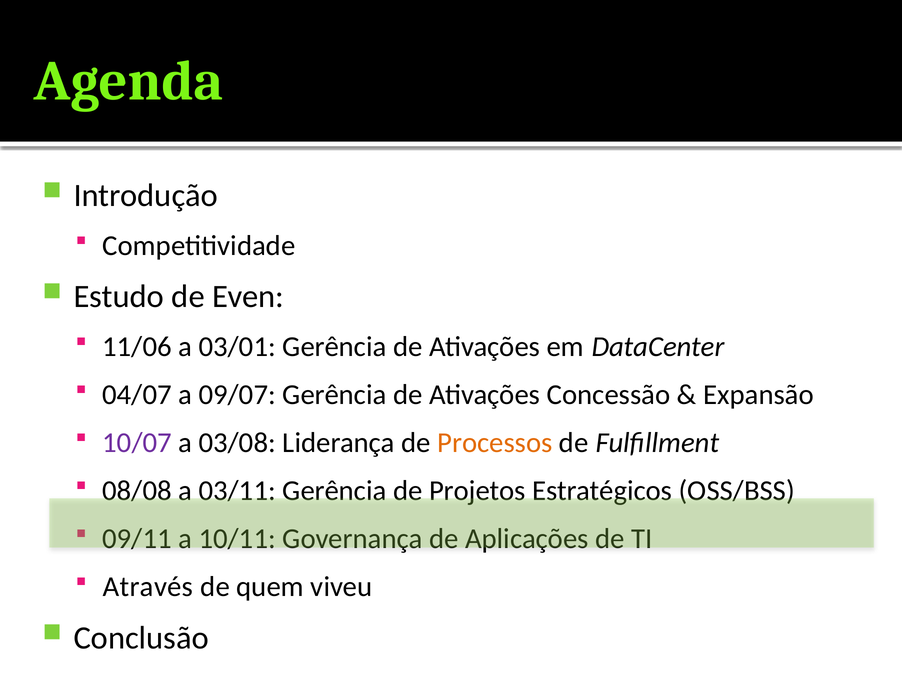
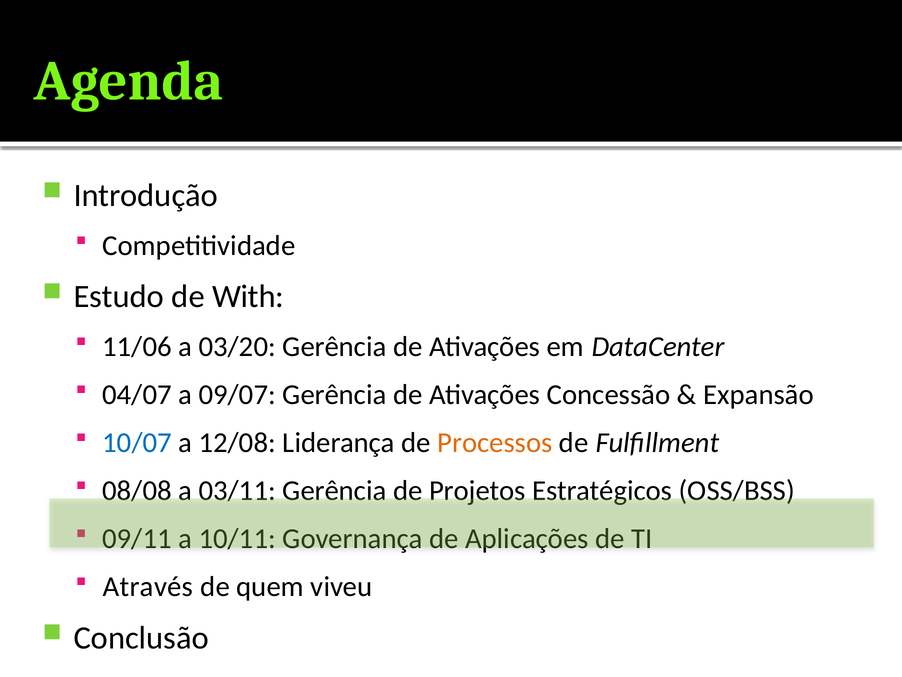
Even: Even -> With (248, 296)
03/01: 03/01 -> 03/20 (237, 346)
10/07 colour: purple -> blue (137, 442)
03/08: 03/08 -> 12/08 (237, 442)
